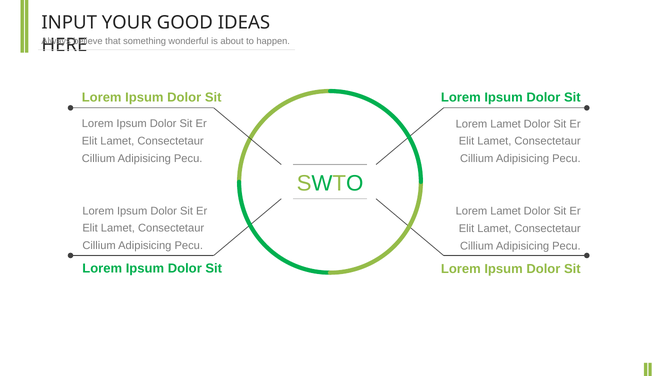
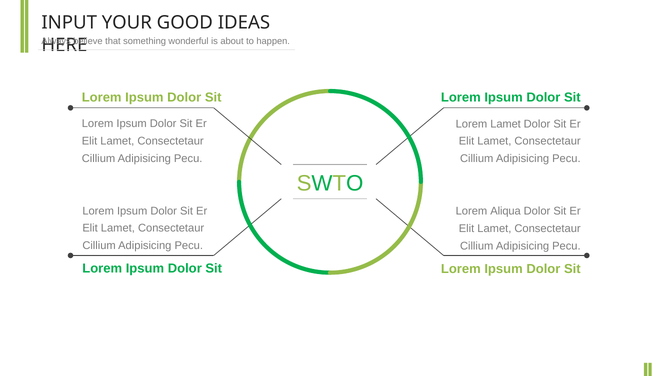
Lamet: Lamet -> Aliqua (506, 211)
